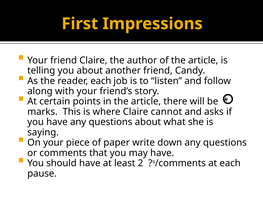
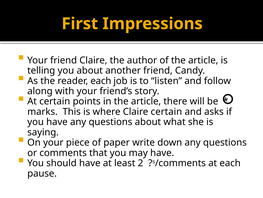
Claire cannot: cannot -> certain (166, 111)
